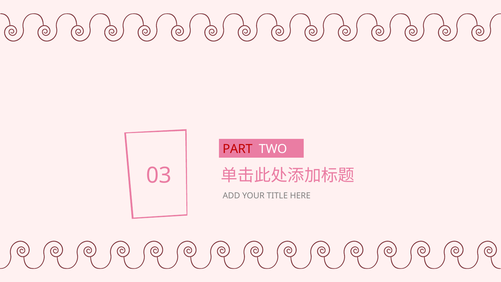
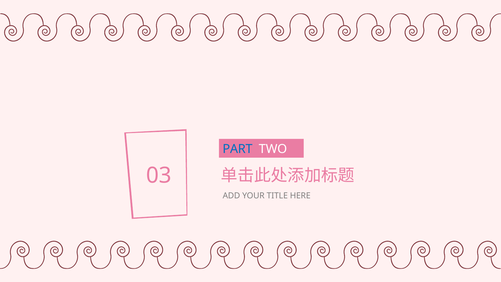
PART colour: red -> blue (238, 149)
